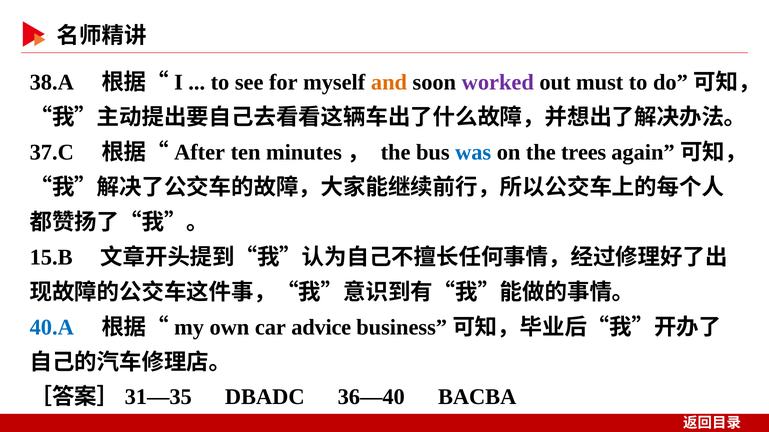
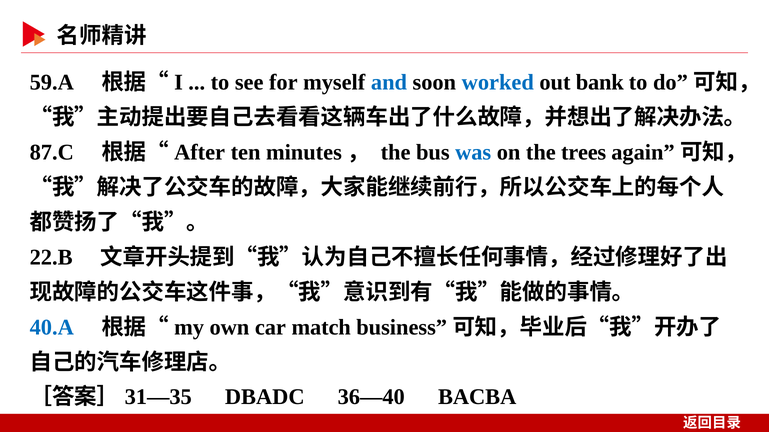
38.A: 38.A -> 59.A (52, 83)
and colour: orange -> blue (389, 83)
worked colour: purple -> blue (498, 83)
must: must -> bank (600, 83)
37.C: 37.C -> 87.C (52, 153)
15.B: 15.B -> 22.B (51, 258)
advice: advice -> match (321, 328)
